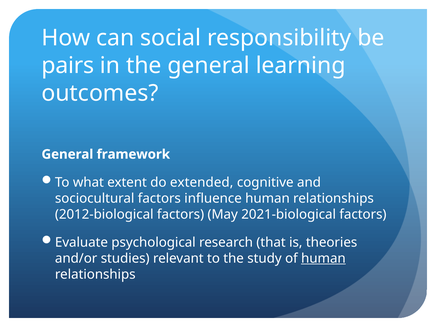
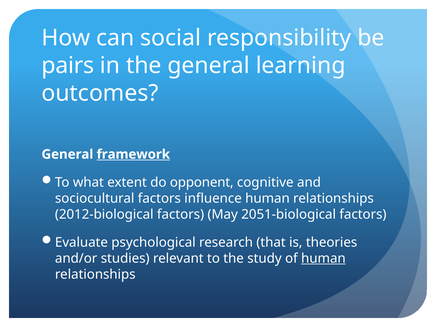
framework underline: none -> present (133, 154)
extended: extended -> opponent (202, 182)
2021-biological: 2021-biological -> 2051-biological (289, 214)
